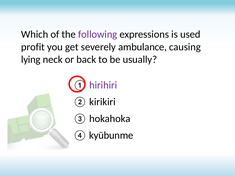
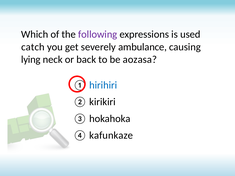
profit: profit -> catch (33, 47)
usually: usually -> aozasa (140, 60)
hirihiri colour: purple -> blue (103, 85)
kyūbunme: kyūbunme -> kafunkaze (111, 136)
